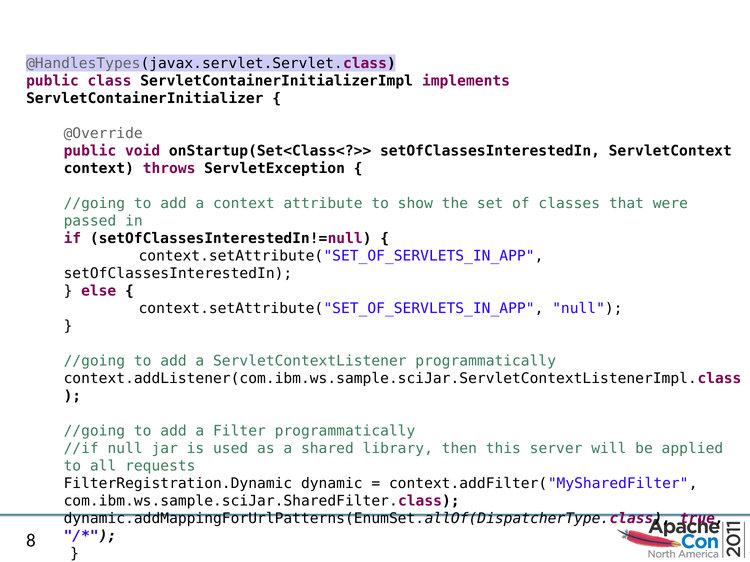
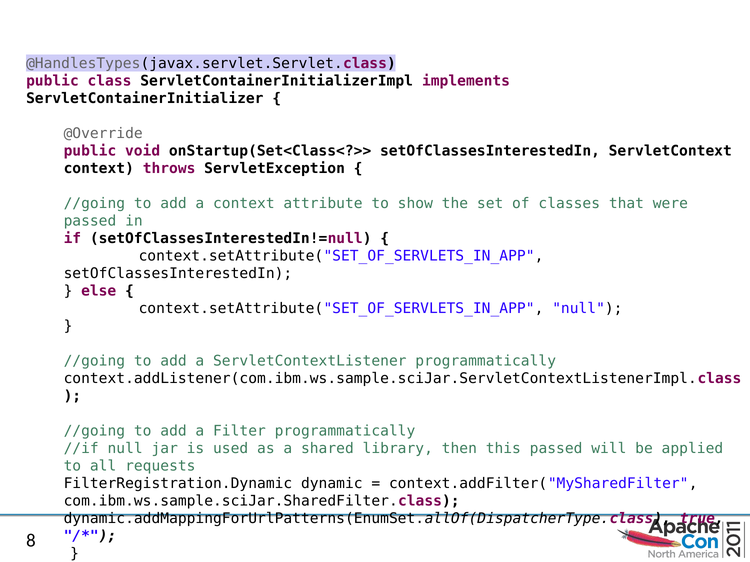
this server: server -> passed (556, 449)
